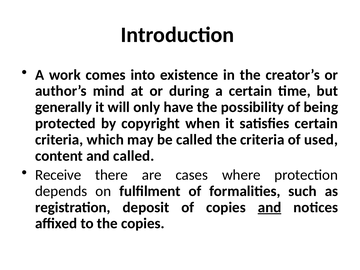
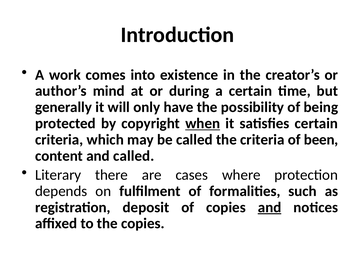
when underline: none -> present (203, 123)
used: used -> been (321, 140)
Receive: Receive -> Literary (58, 175)
